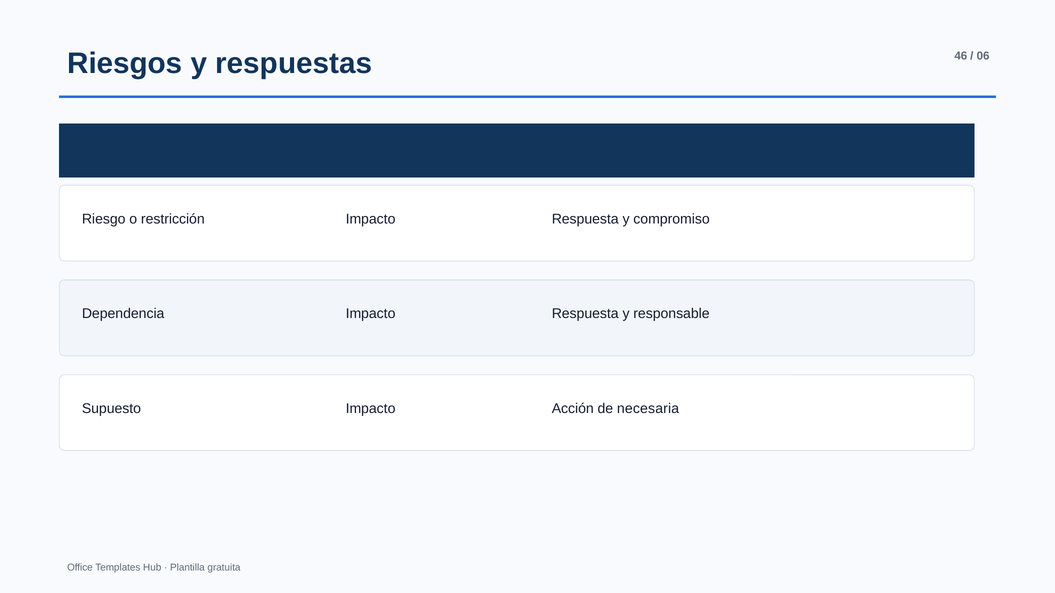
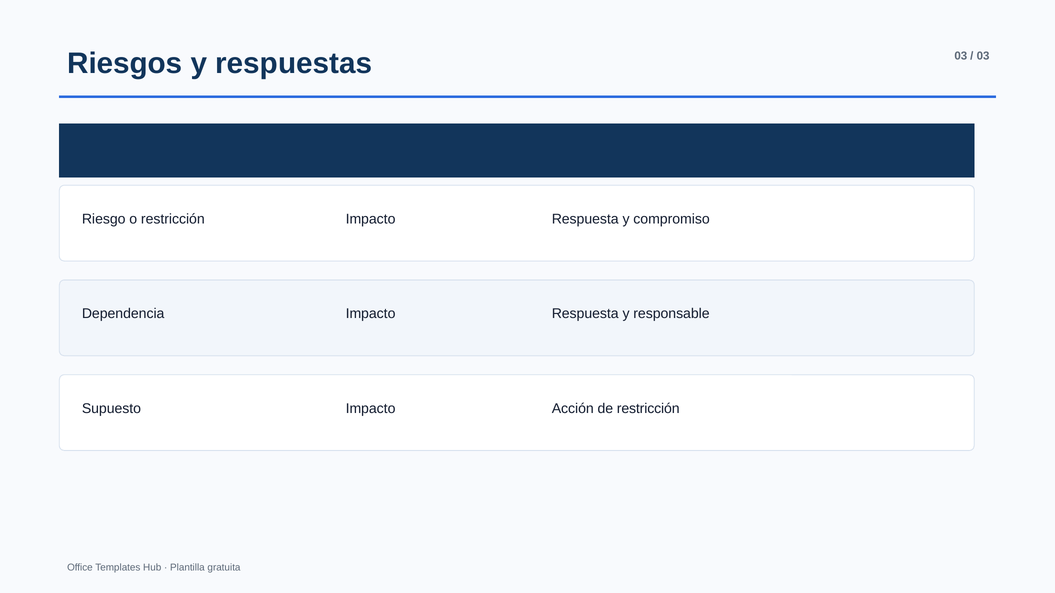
respuestas 46: 46 -> 03 (961, 56)
06: 06 -> 03 (983, 56)
de necesaria: necesaria -> restricción (648, 409)
